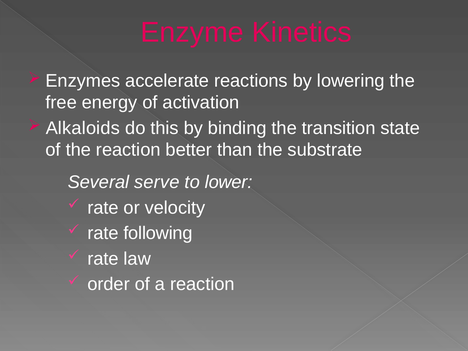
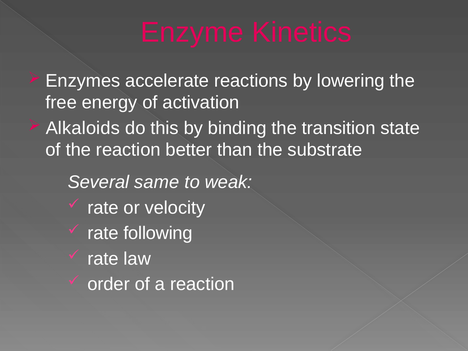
serve: serve -> same (157, 182)
lower: lower -> weak (229, 182)
